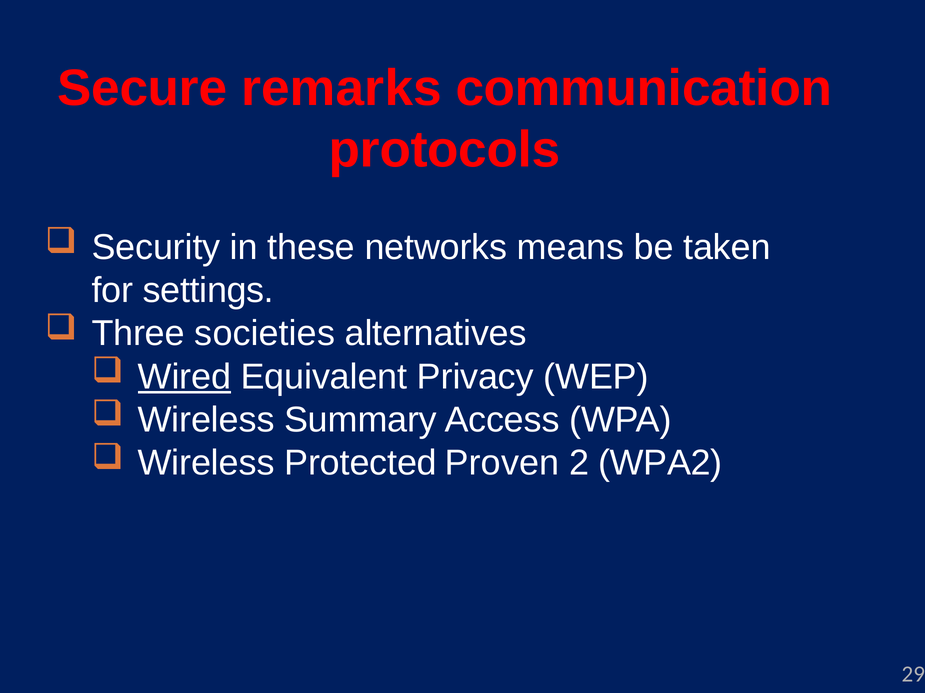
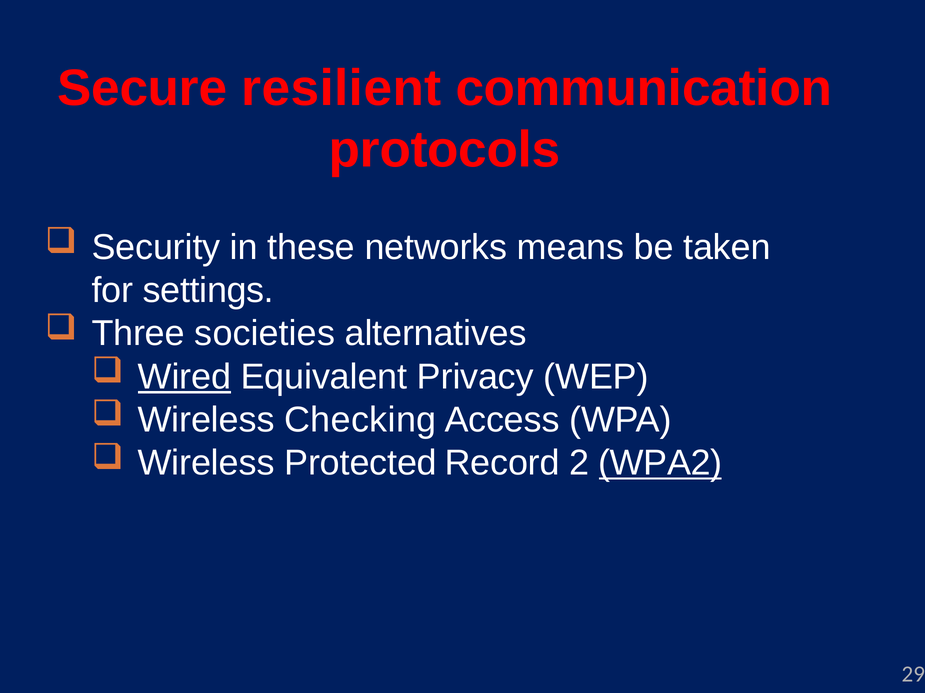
remarks: remarks -> resilient (341, 88)
Summary: Summary -> Checking (360, 420)
Proven: Proven -> Record (502, 464)
WPA2 underline: none -> present (660, 464)
